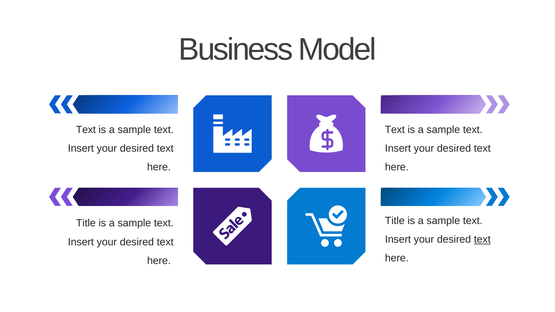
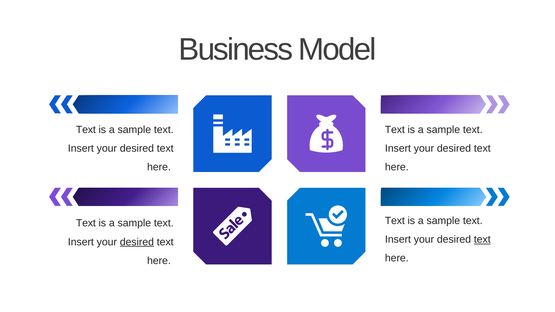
Title: Title -> Text (395, 221)
Title: Title -> Text (86, 223)
desired underline: none -> present (137, 242)
